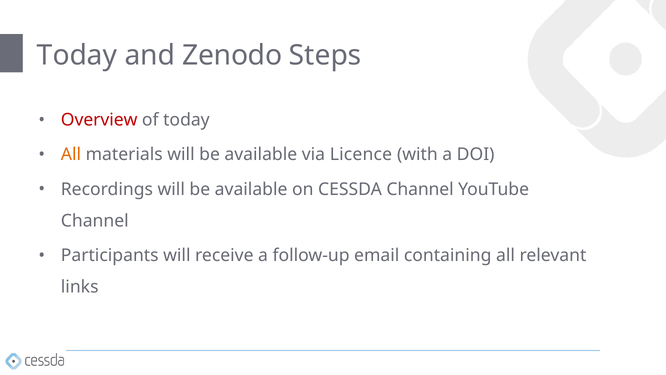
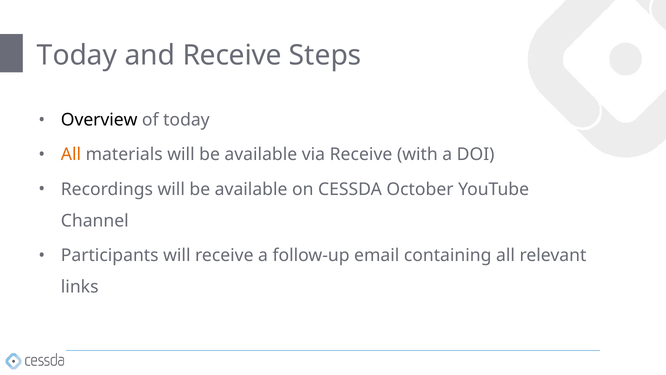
and Zenodo: Zenodo -> Receive (232, 55)
Overview colour: red -> black (99, 120)
via Licence: Licence -> Receive (361, 154)
CESSDA Channel: Channel -> October (420, 189)
